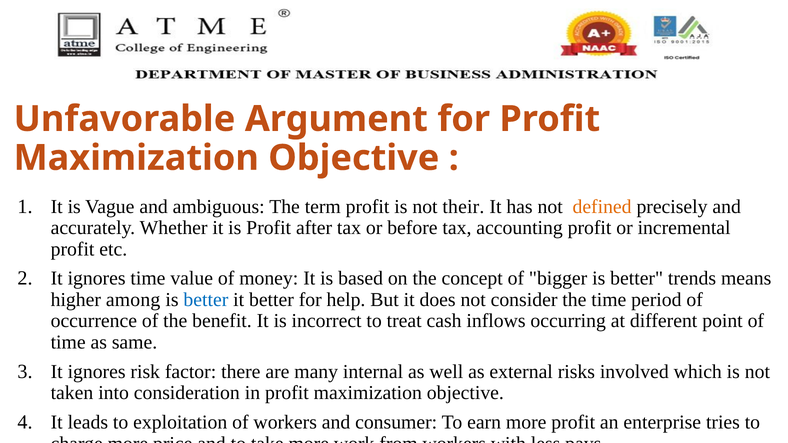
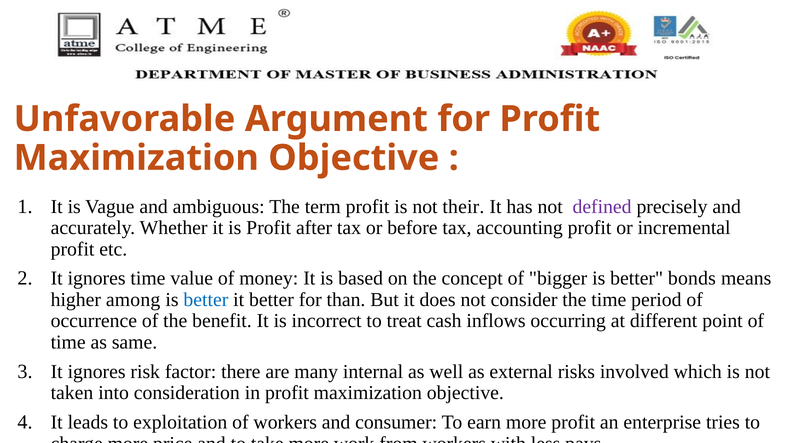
defined colour: orange -> purple (602, 207)
trends: trends -> bonds (692, 279)
help: help -> than (346, 300)
